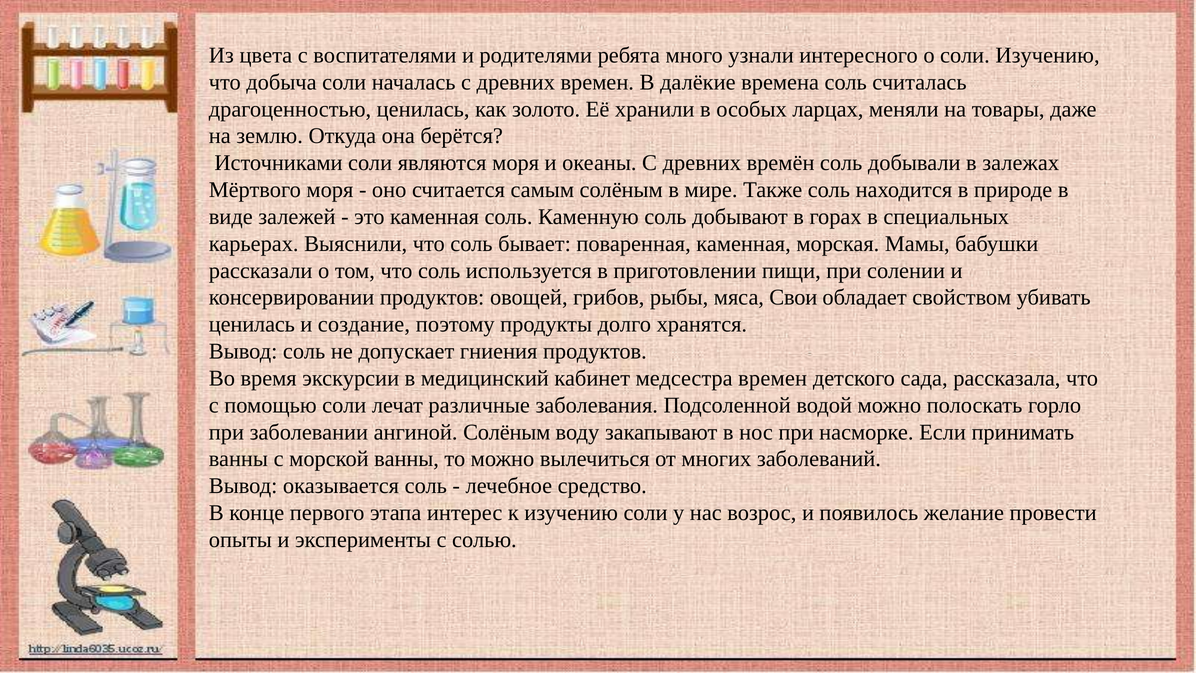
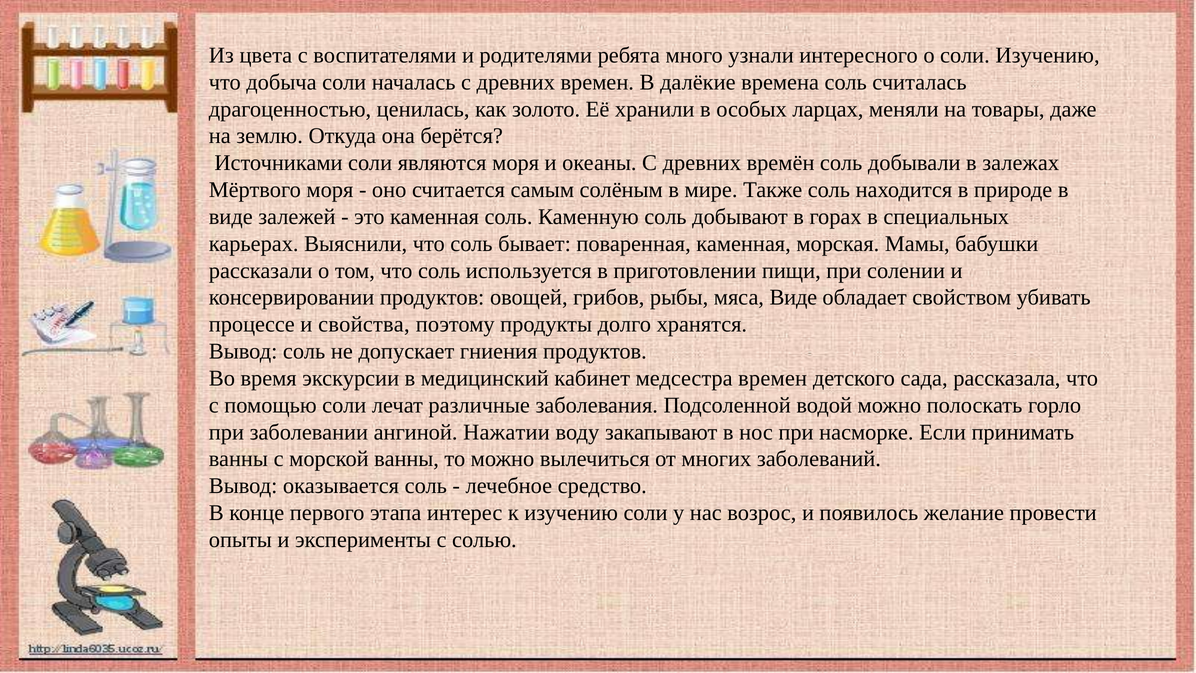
мяса Свои: Свои -> Виде (793, 297)
ценилась: ценилась -> процессе (252, 324)
создание: создание -> свойства (364, 324)
ангиной Солёным: Солёным -> Нажатии (506, 432)
